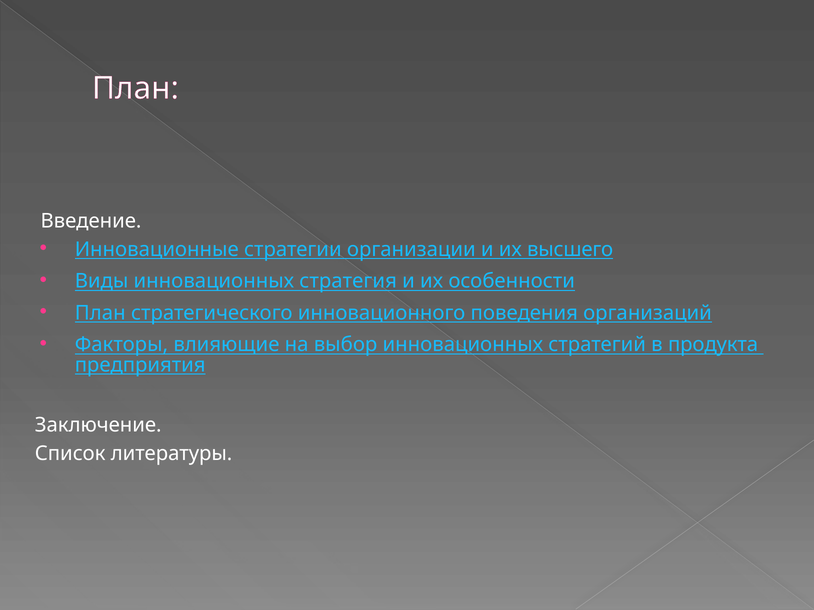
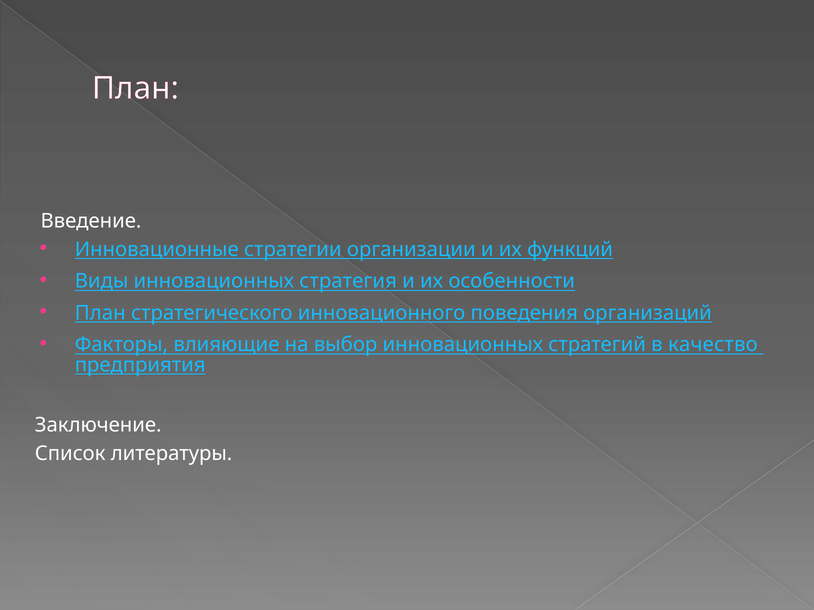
высшего: высшего -> функций (570, 250)
продукта: продукта -> качество (713, 345)
